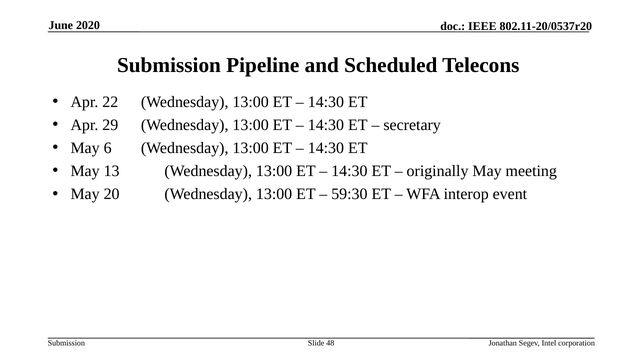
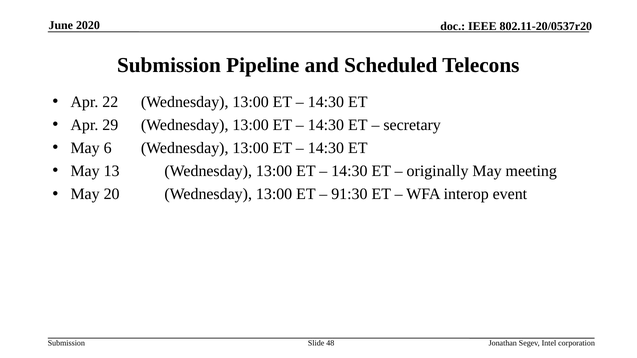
59:30: 59:30 -> 91:30 (349, 194)
